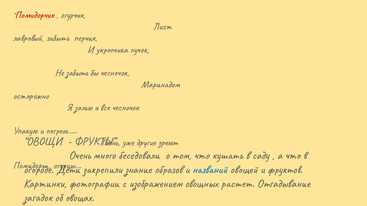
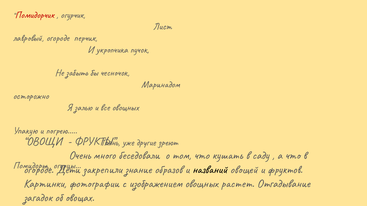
лавровый забыть: забыть -> огороде (58, 38)
все чесночок: чесночок -> овощных (125, 108)
названий colour: blue -> black (210, 170)
